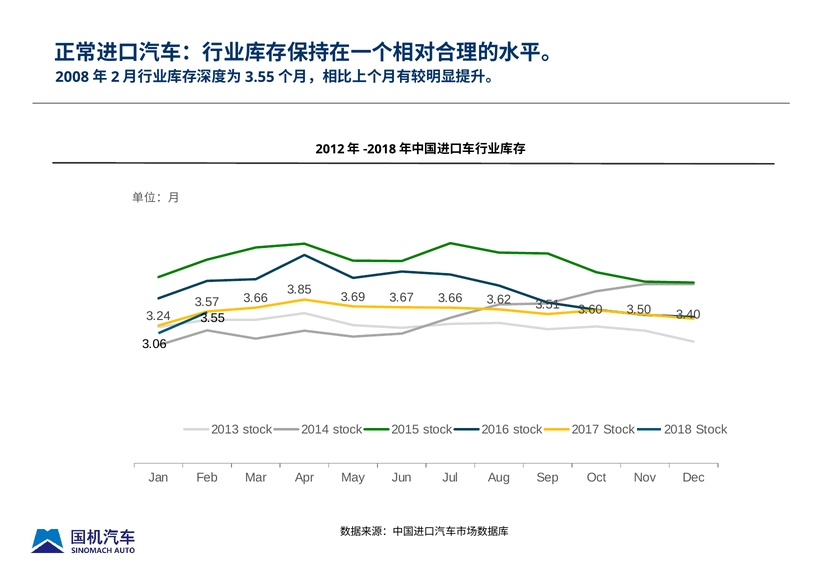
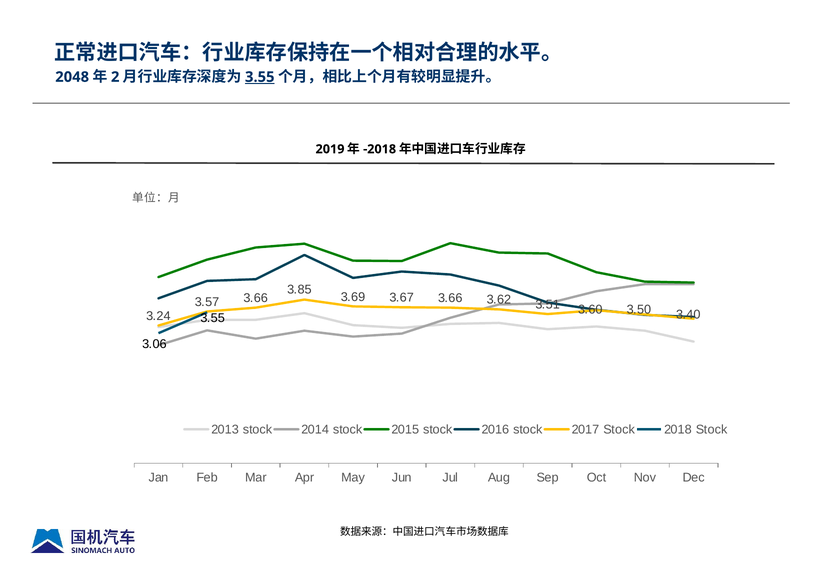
2008: 2008 -> 2048 (72, 77)
3.55 underline: none -> present (260, 77)
2012: 2012 -> 2019 (330, 149)
